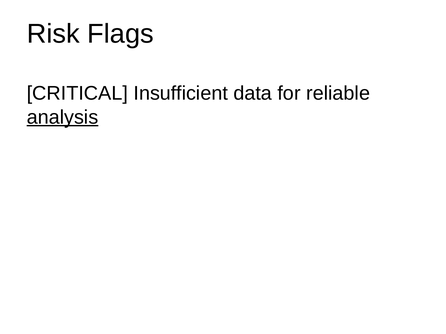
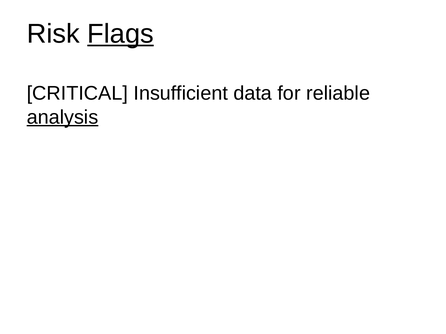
Flags underline: none -> present (121, 34)
